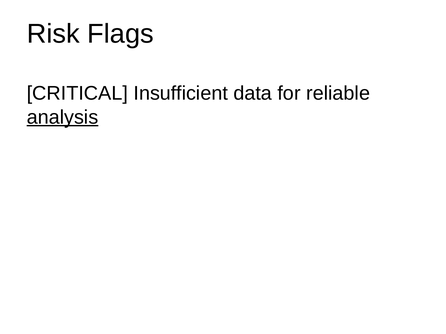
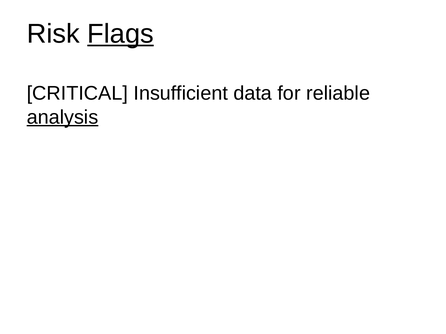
Flags underline: none -> present (121, 34)
